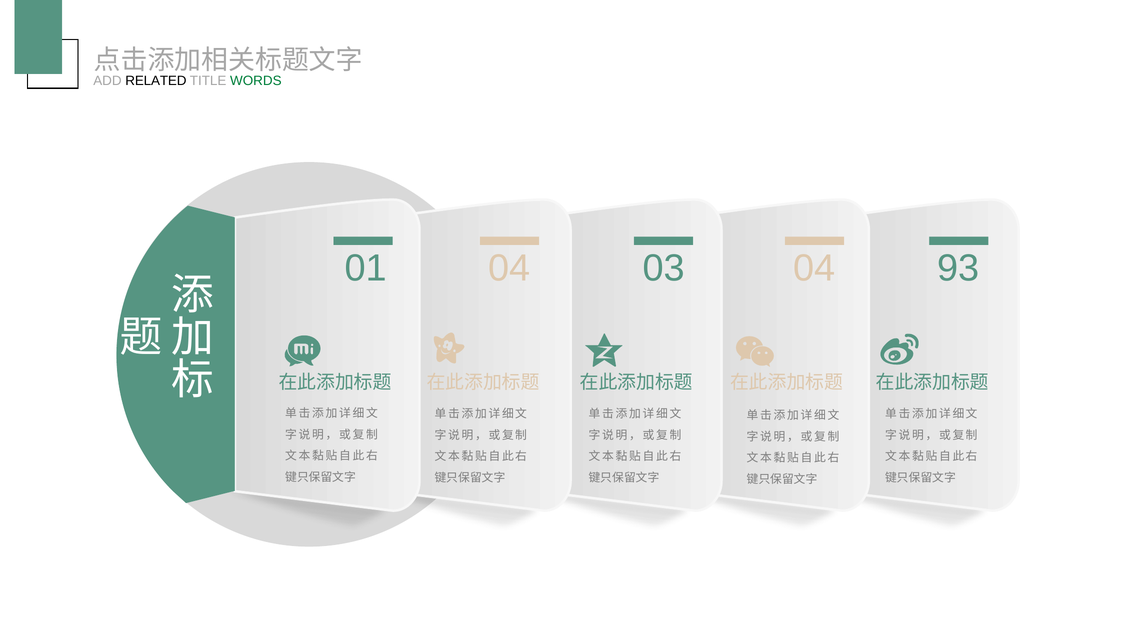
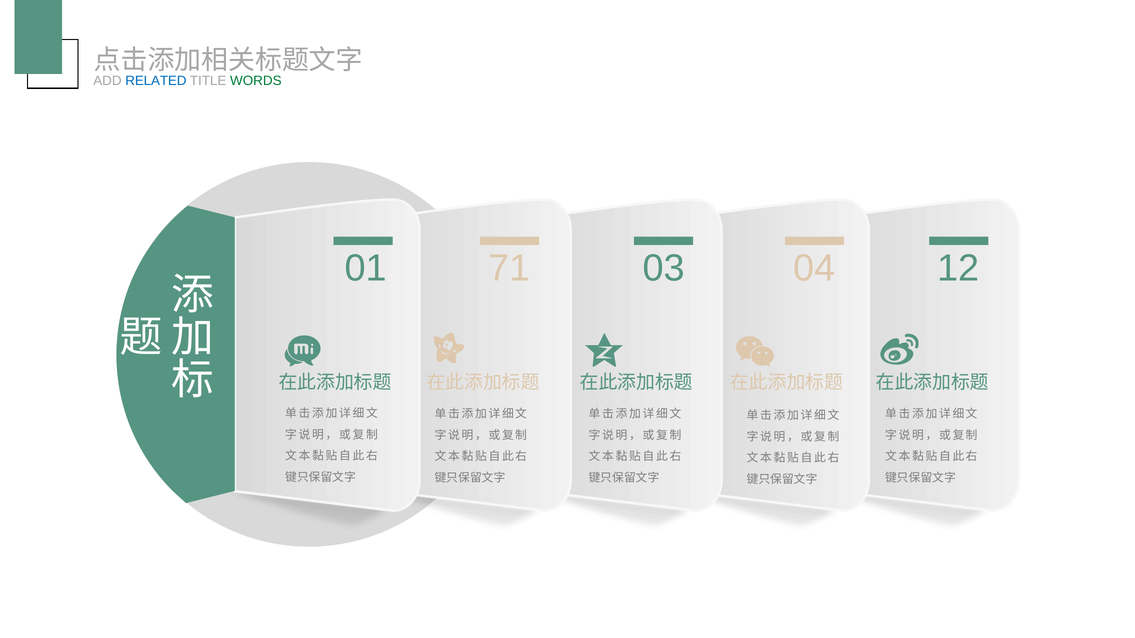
RELATED colour: black -> blue (156, 81)
01 04: 04 -> 71 (509, 269)
93: 93 -> 12 (958, 269)
